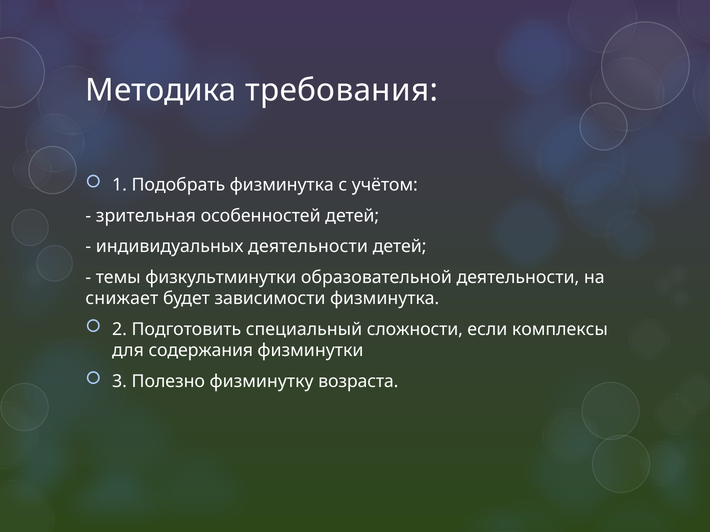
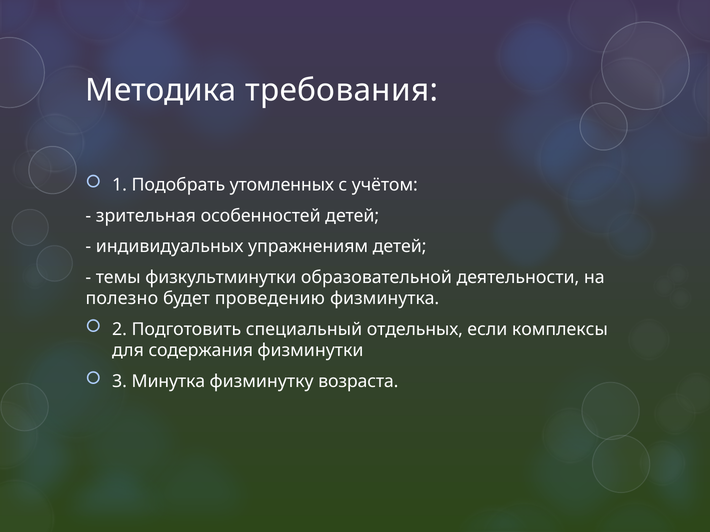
Подобрать физминутка: физминутка -> утомленных (282, 185)
индивидуальных деятельности: деятельности -> упражнениям (308, 247)
снижает: снижает -> полезно (122, 299)
зависимости: зависимости -> проведению (270, 299)
сложности: сложности -> отдельных (415, 330)
Полезно: Полезно -> Минутка (168, 382)
